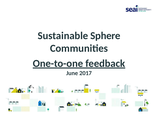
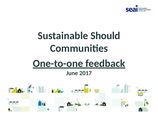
Sphere: Sphere -> Should (105, 35)
